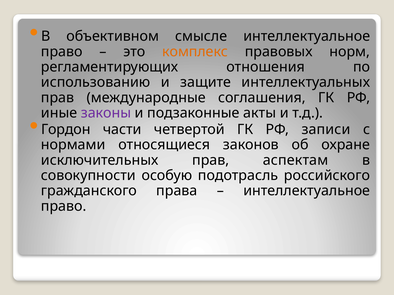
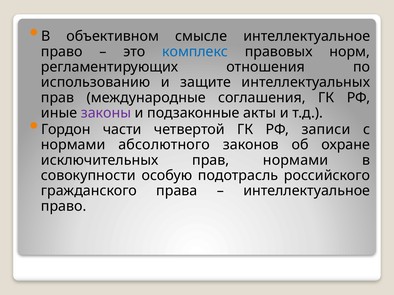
комплекс colour: orange -> blue (195, 52)
относящиеся: относящиеся -> абсолютного (164, 145)
прав аспектам: аспектам -> нормами (296, 160)
